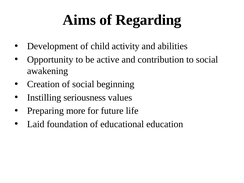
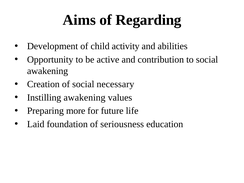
beginning: beginning -> necessary (115, 84)
Instilling seriousness: seriousness -> awakening (85, 97)
educational: educational -> seriousness (122, 124)
